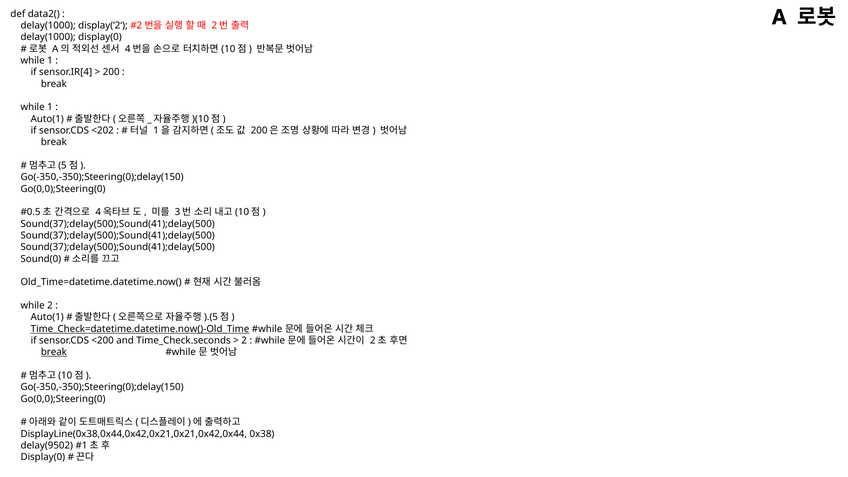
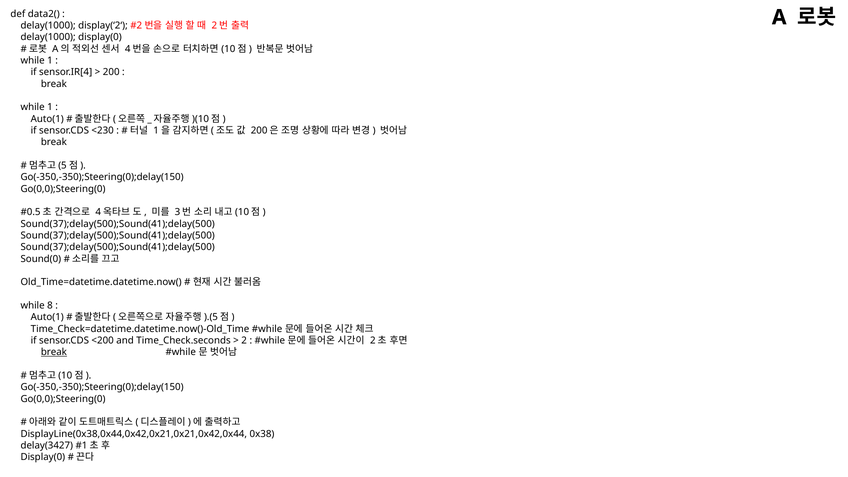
<202: <202 -> <230 (103, 131)
while 2: 2 -> 8 (50, 306)
Time_Check=datetime.datetime.now()-Old_Time underline: present -> none (140, 329)
delay(9502: delay(9502 -> delay(3427 (47, 446)
